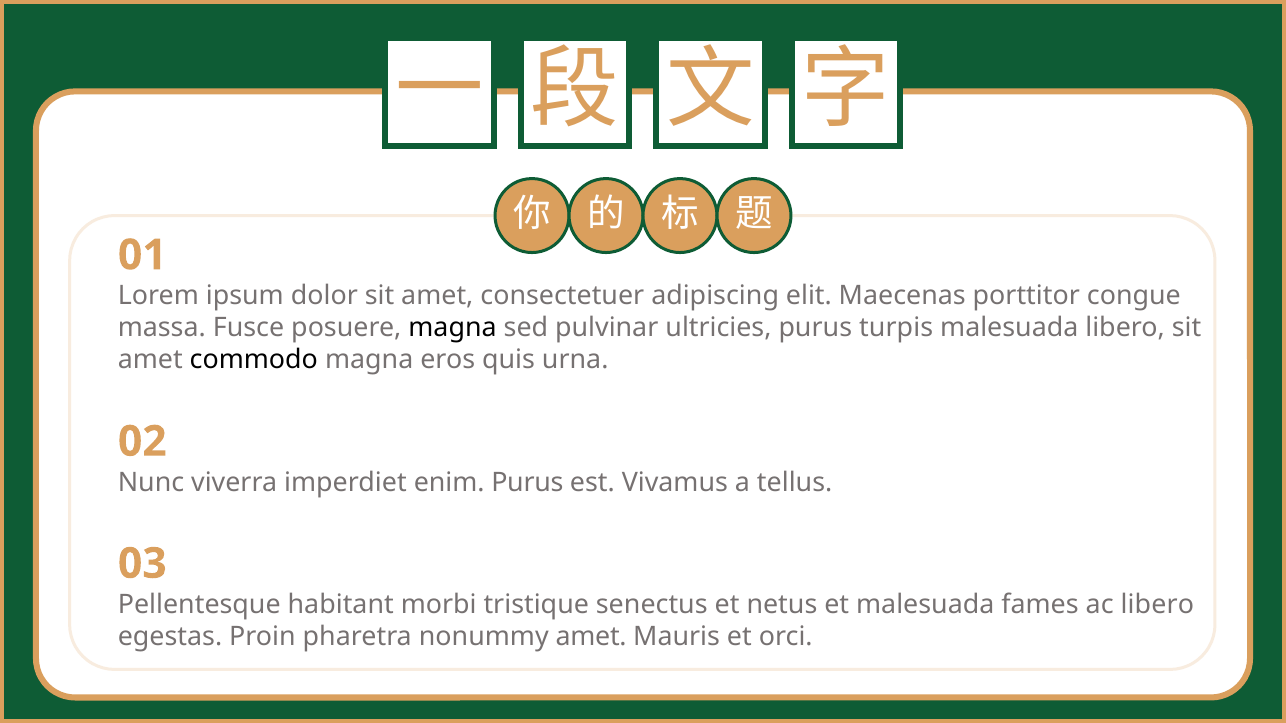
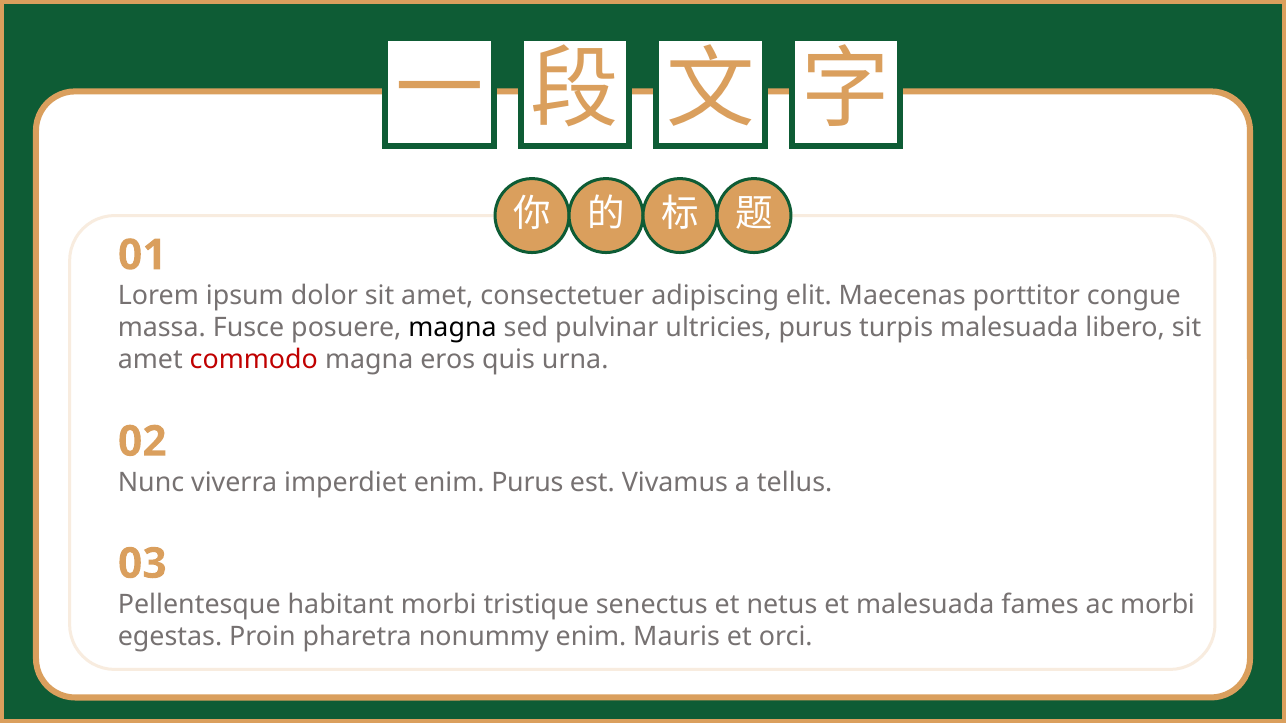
commodo colour: black -> red (254, 360)
ac libero: libero -> morbi (1158, 605)
nonummy amet: amet -> enim (591, 637)
